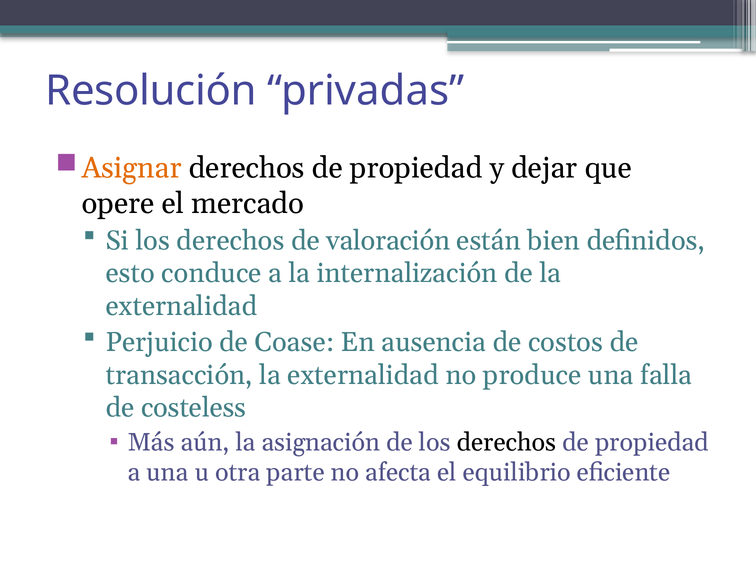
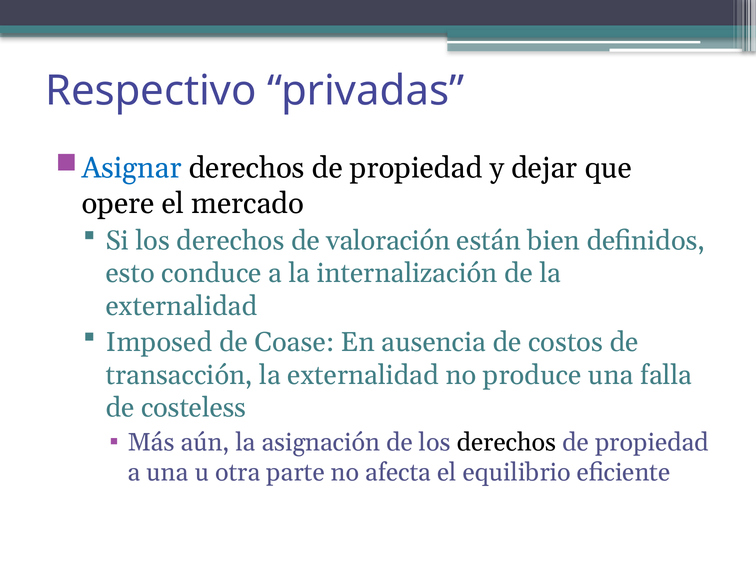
Resolución: Resolución -> Respectivo (151, 91)
Asignar colour: orange -> blue (132, 168)
Perjuicio: Perjuicio -> Imposed (159, 342)
